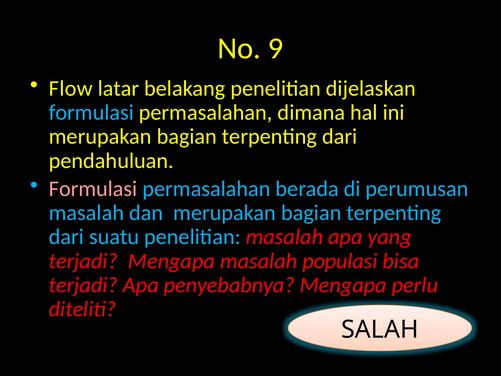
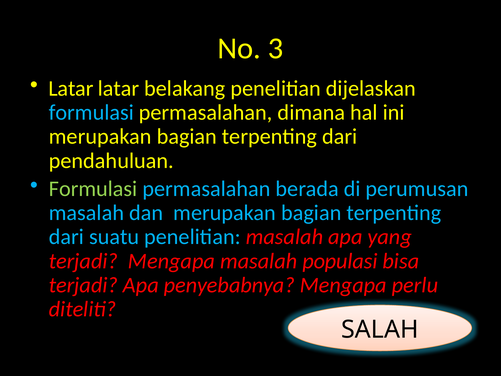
9: 9 -> 3 (276, 48)
Flow: Flow -> Latar (71, 88)
Formulasi colour: pink -> light green (93, 189)
